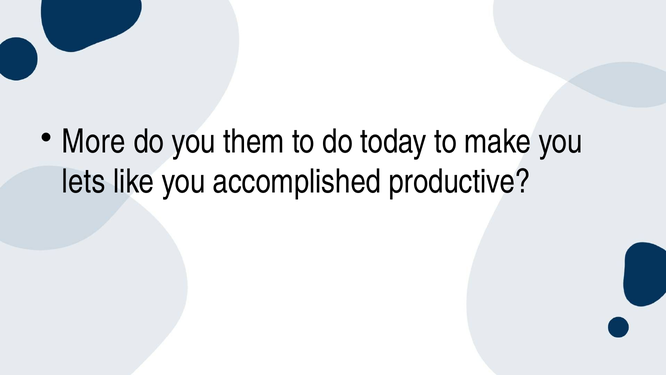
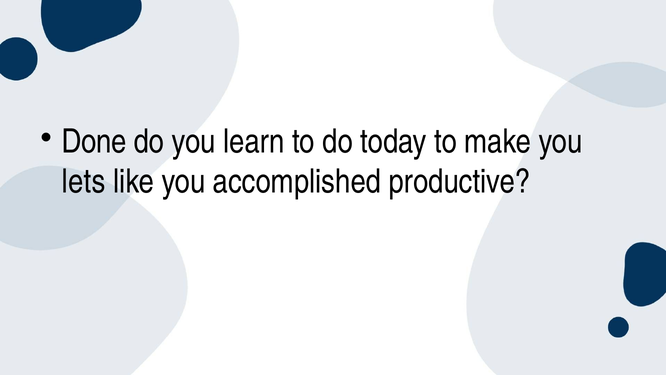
More: More -> Done (94, 141)
them: them -> learn (254, 141)
